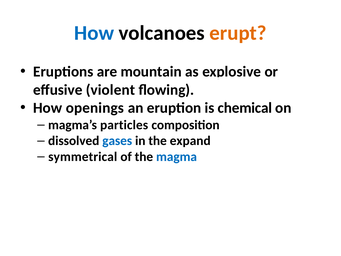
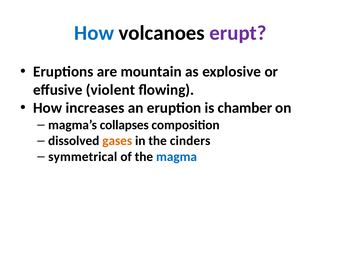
erupt colour: orange -> purple (238, 33)
openings: openings -> increases (95, 108)
chemical: chemical -> chamber (245, 108)
particles: particles -> collapses (124, 125)
gases colour: blue -> orange (117, 141)
expand: expand -> cinders (190, 141)
